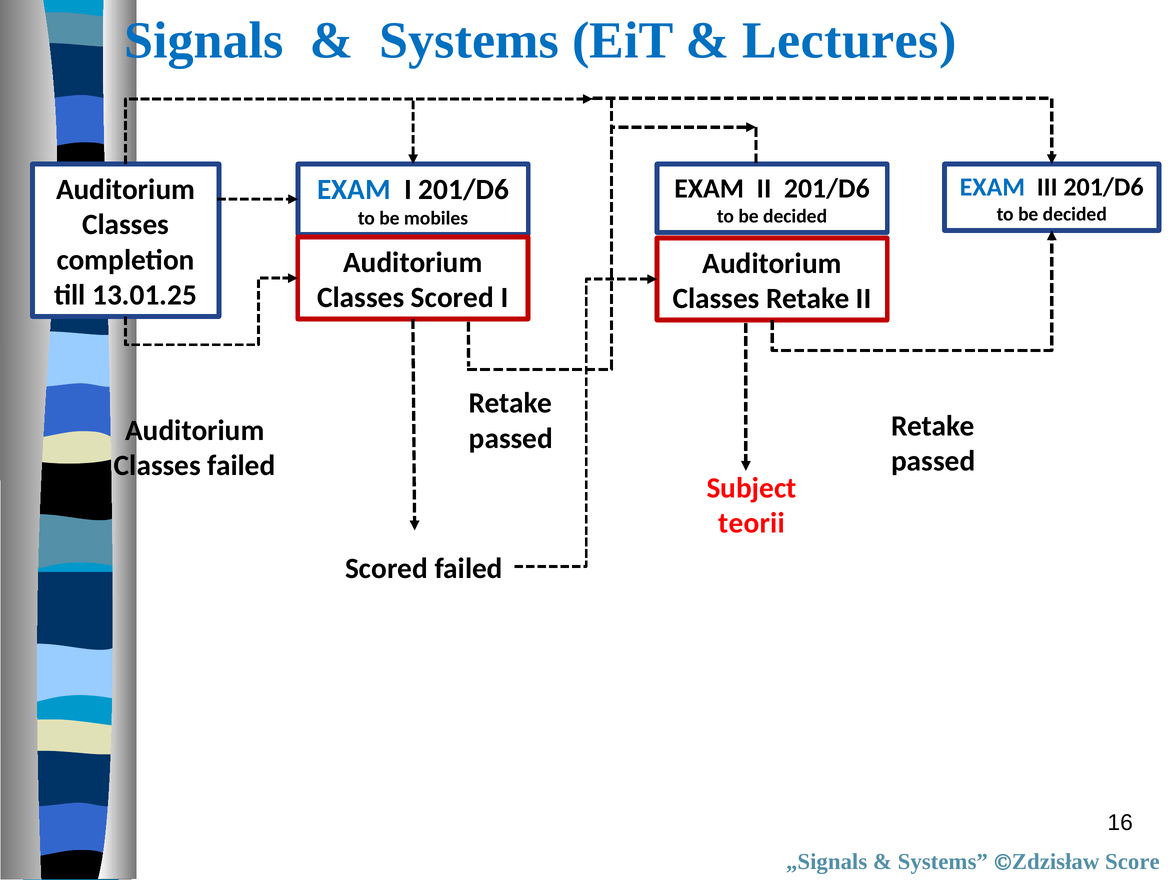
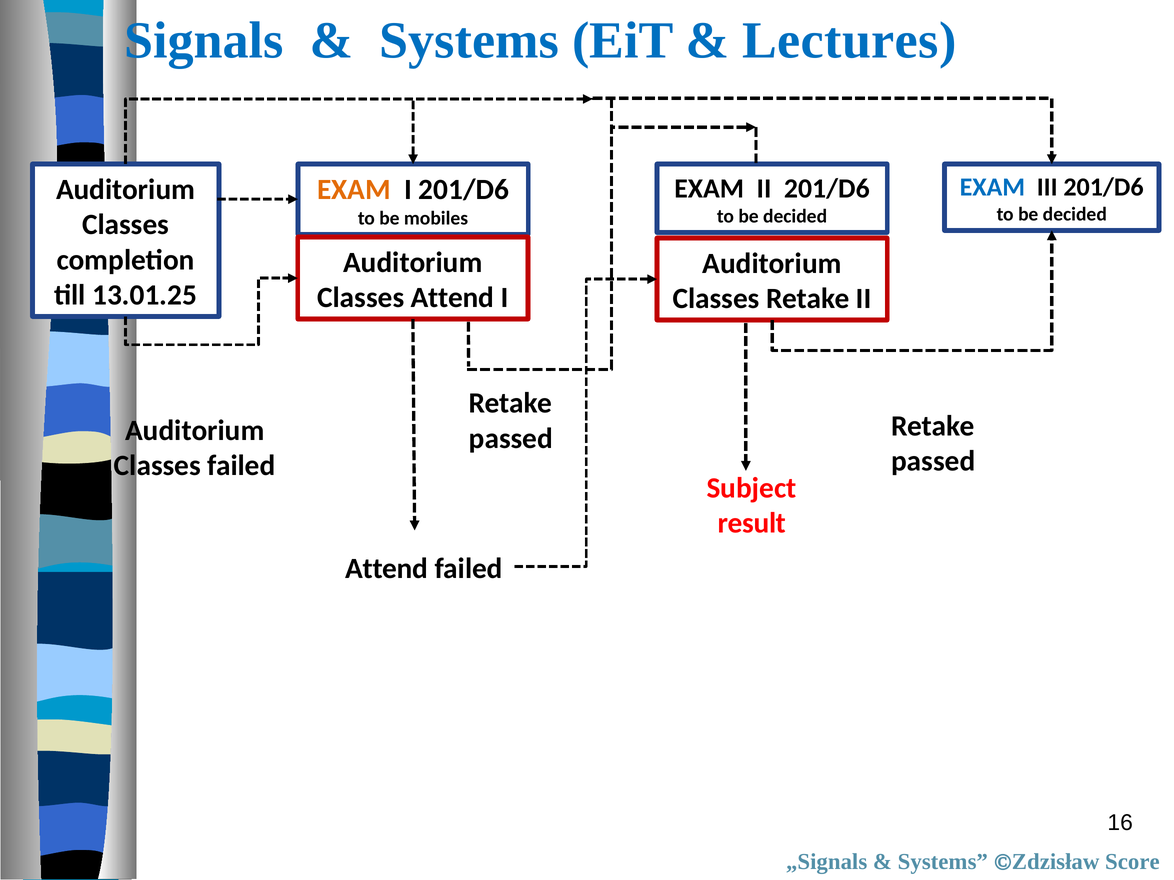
EXAM colour: blue -> orange (354, 190)
Classes Scored: Scored -> Attend (453, 298)
teorii: teorii -> result (752, 523)
Scored: Scored -> Attend (387, 569)
